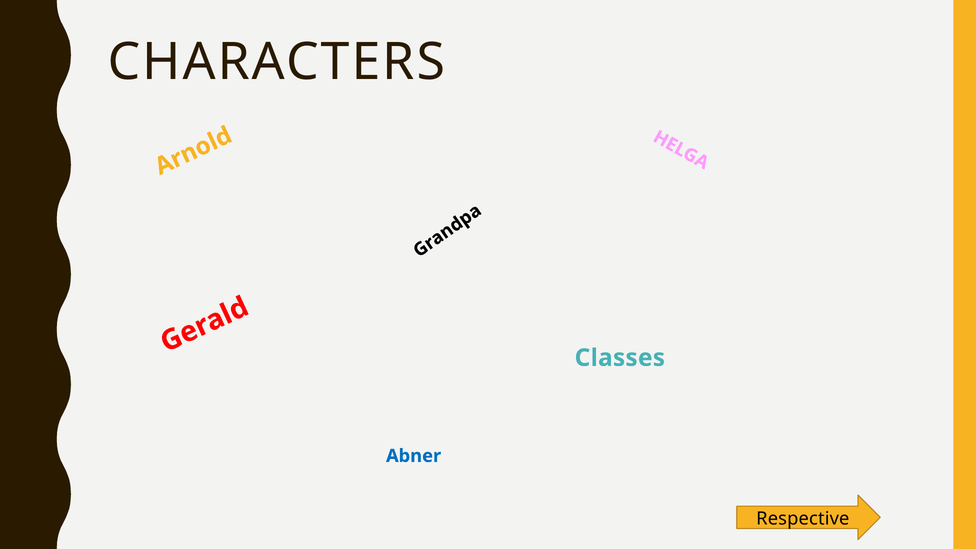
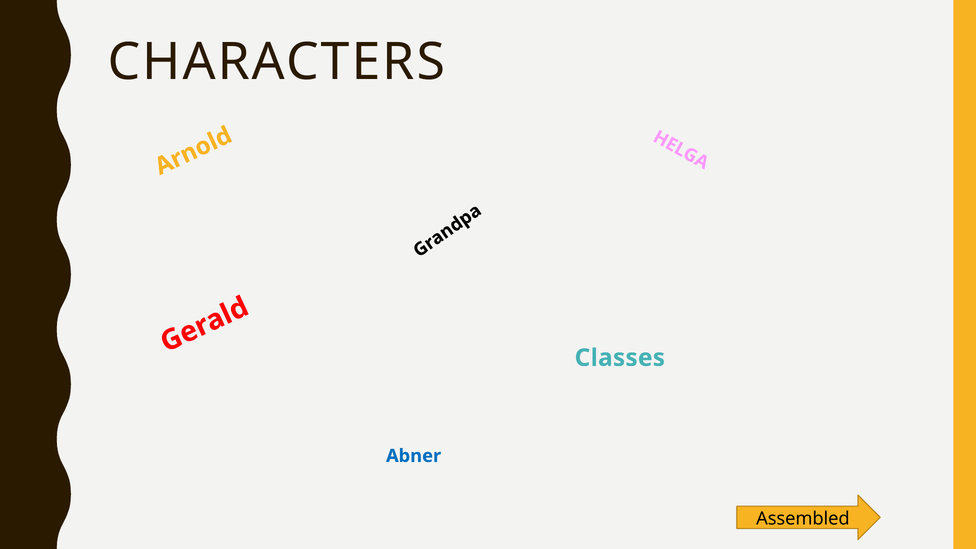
Respective: Respective -> Assembled (803, 519)
